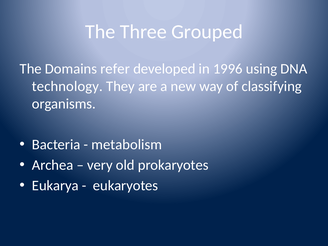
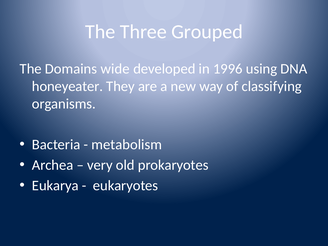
refer: refer -> wide (115, 69)
technology: technology -> honeyeater (67, 86)
